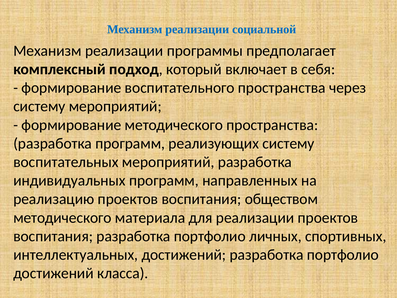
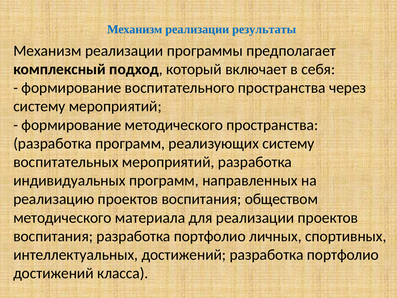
социальной: социальной -> результаты (264, 29)
